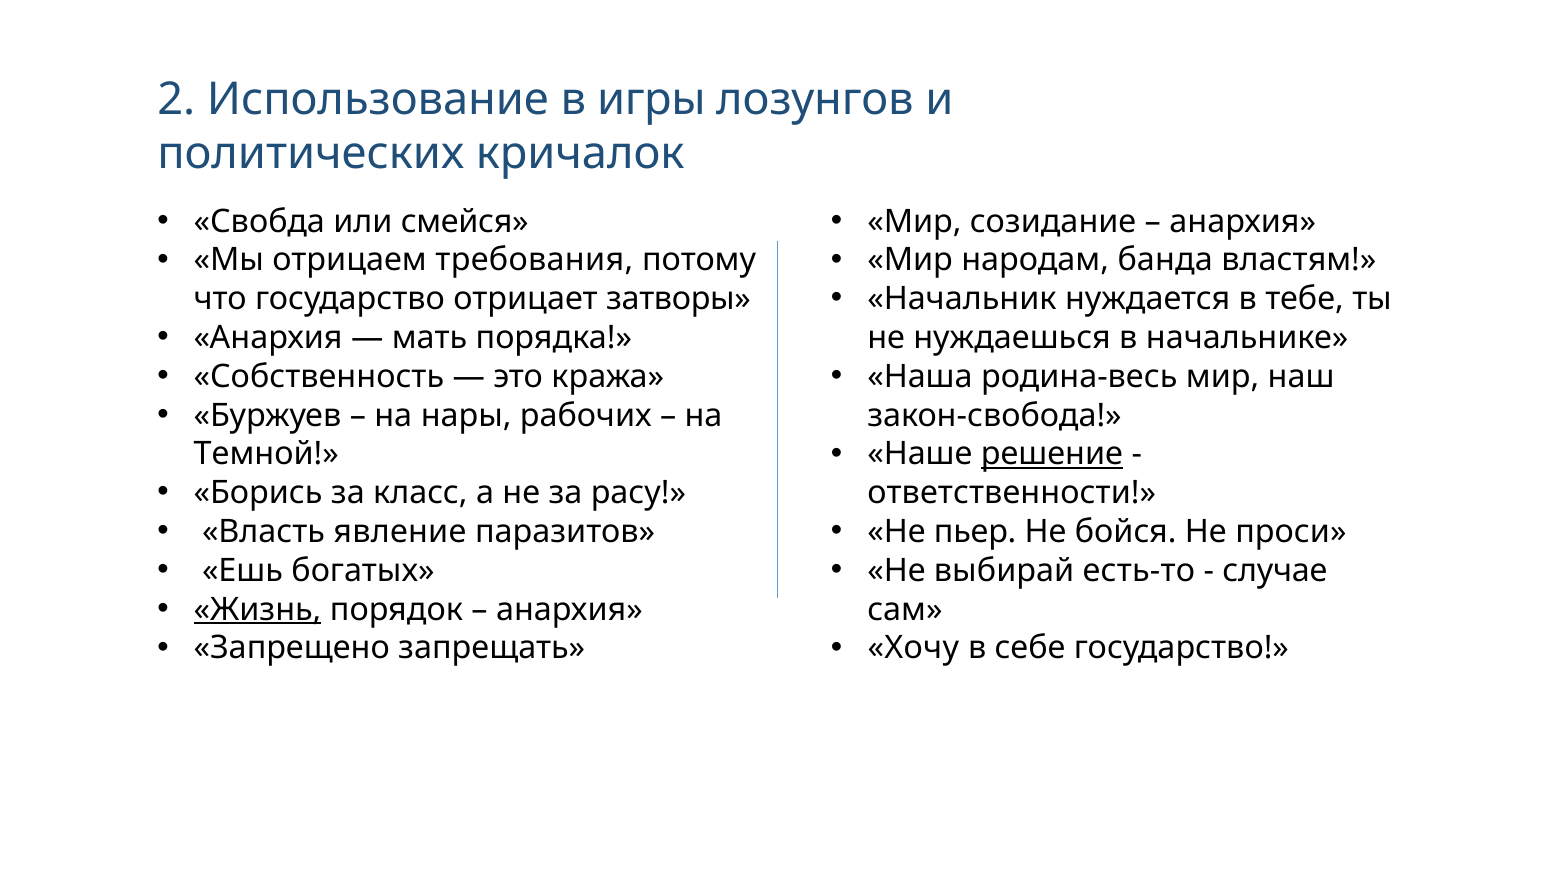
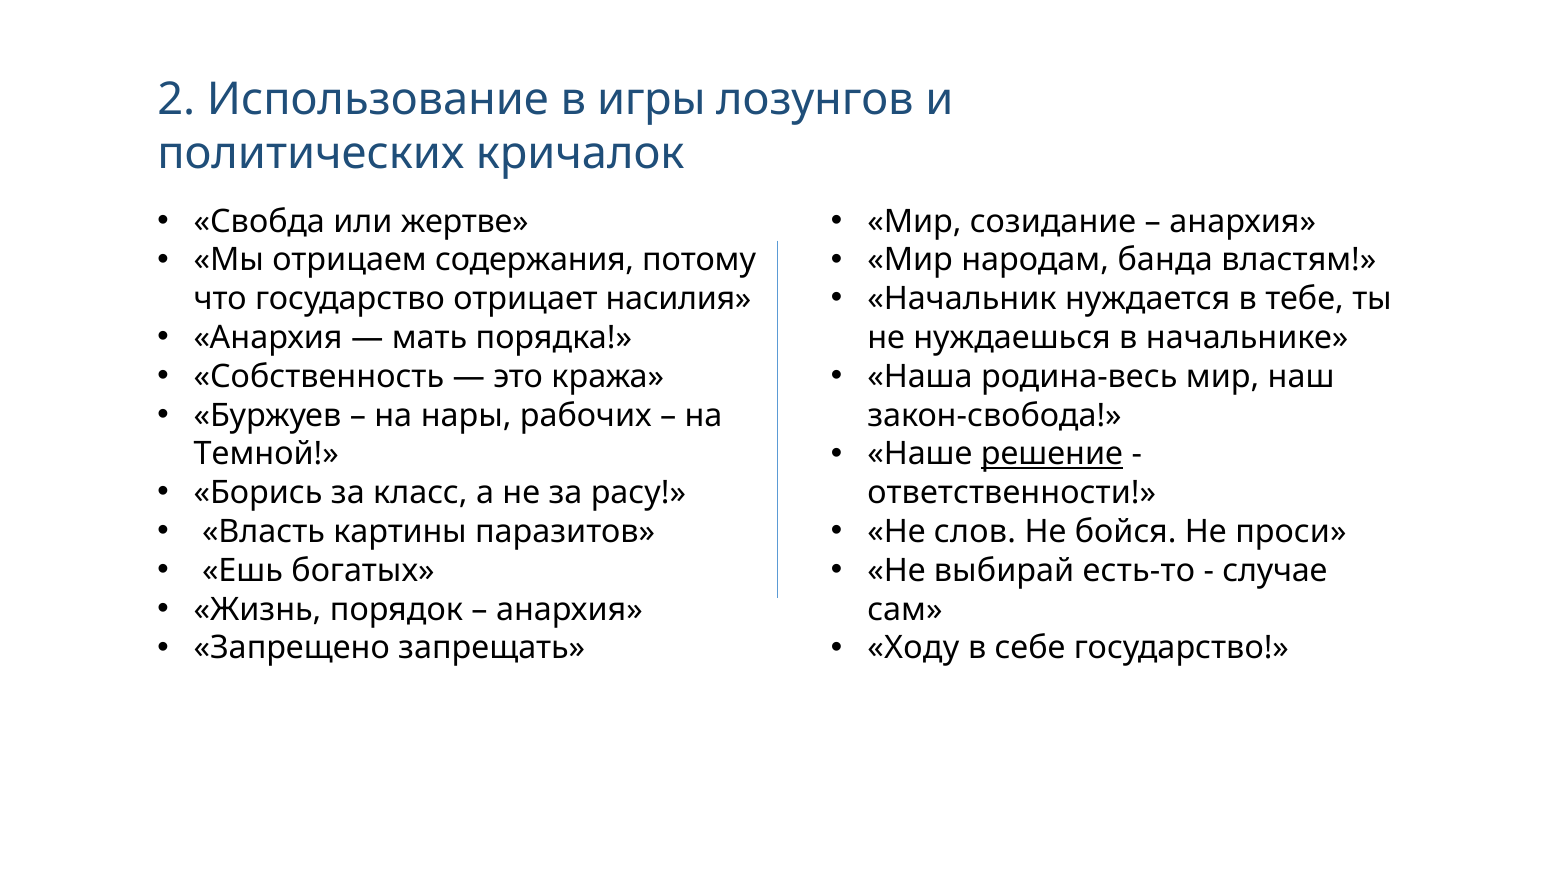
смейся: смейся -> жертве (465, 221)
требования: требования -> содержания (535, 260)
затворы: затворы -> насилия (678, 299)
явление: явление -> картины (400, 532)
пьер: пьер -> слов (975, 532)
Жизнь underline: present -> none (258, 609)
Хочу: Хочу -> Ходу (913, 648)
